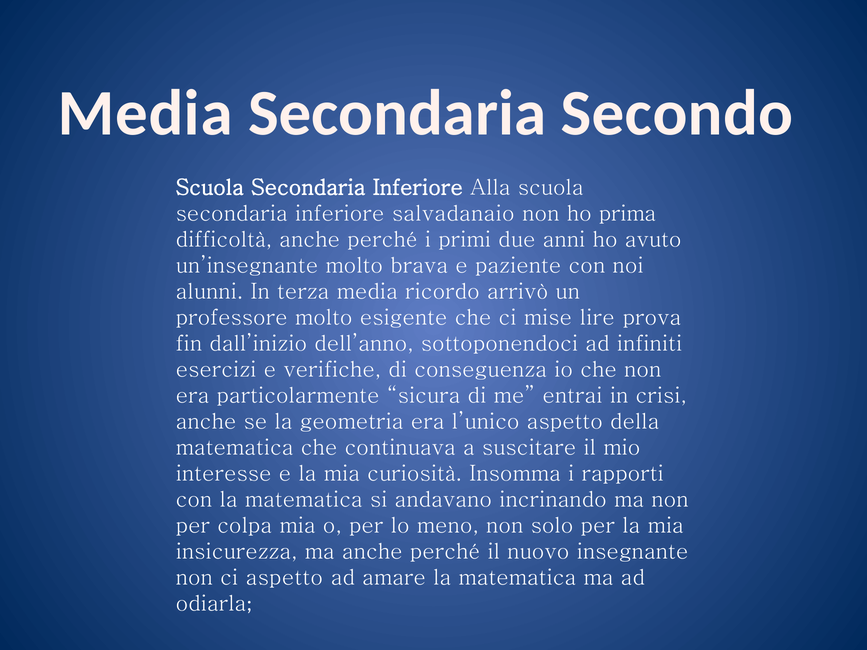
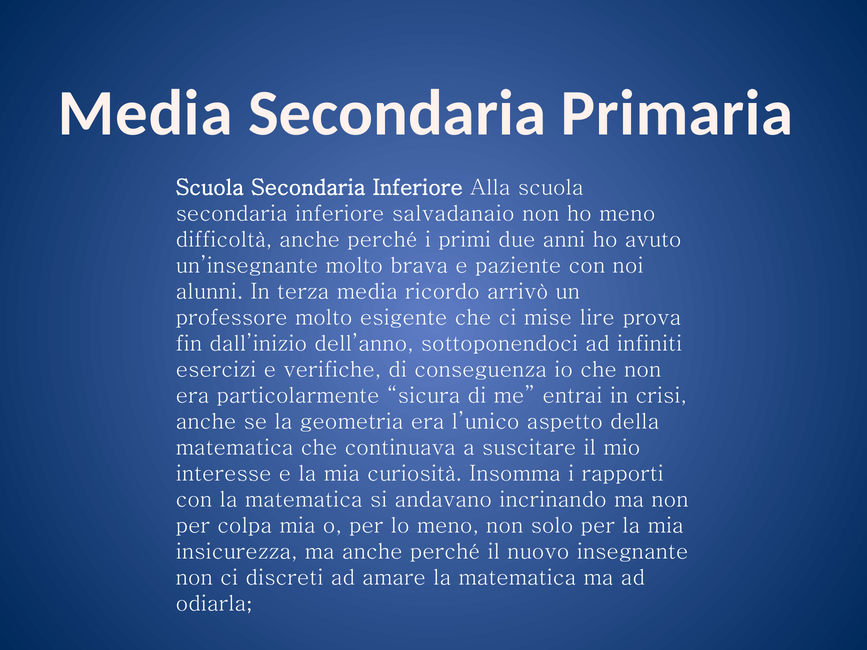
Secondo: Secondo -> Primaria (677, 114)
ho prima: prima -> meno (627, 214)
ci aspetto: aspetto -> discreti (284, 578)
